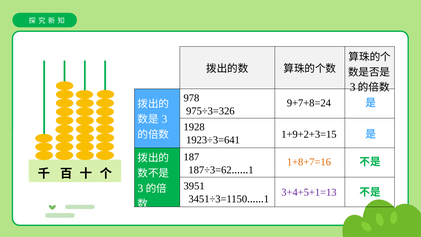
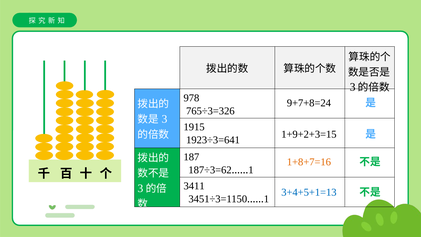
975÷3=326: 975÷3=326 -> 765÷3=326 (210, 111)
1928: 1928 -> 1915 (194, 127)
3951: 3951 -> 3411 (194, 186)
3+4+5+1=13 colour: purple -> blue (309, 192)
